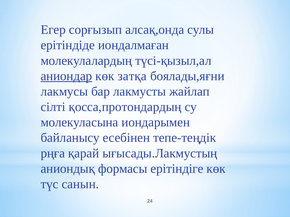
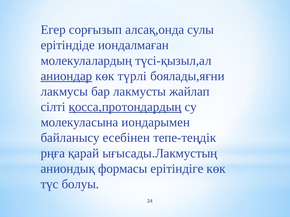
затқа: затқа -> түрлі (132, 76)
қосса,протондардың underline: none -> present (125, 107)
санын: санын -> болуы (80, 184)
